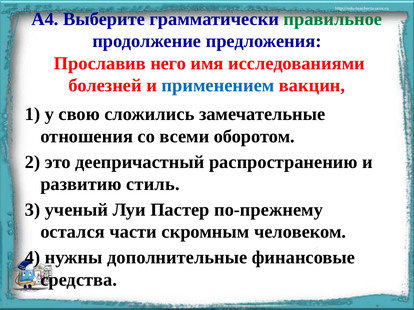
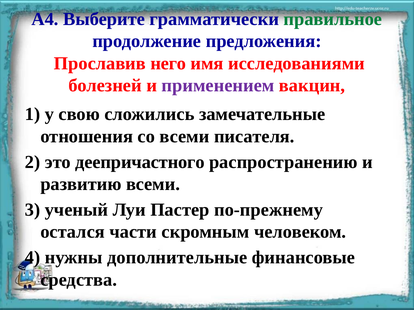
применением colour: blue -> purple (218, 85)
оборотом: оборотом -> писателя (254, 137)
деепричастный: деепричастный -> деепричастного (140, 162)
развитию стиль: стиль -> всеми (153, 184)
